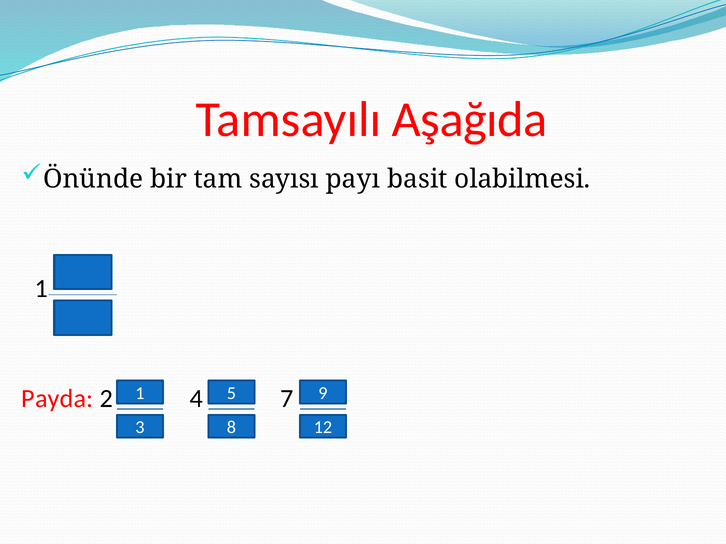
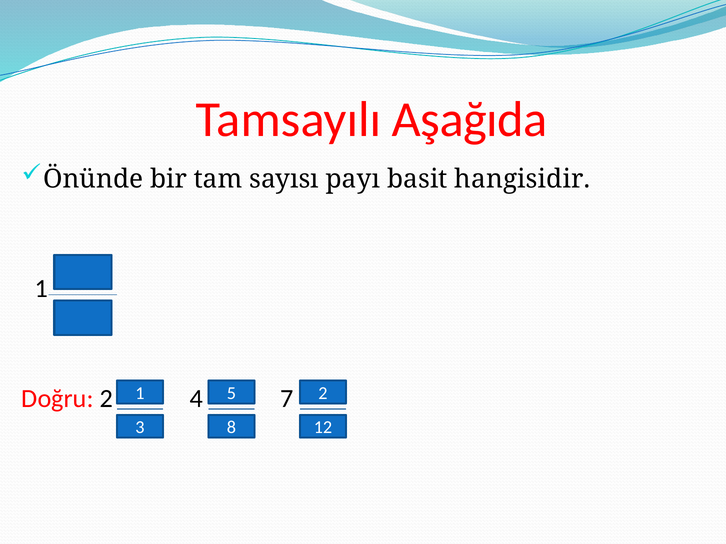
olabilmesi: olabilmesi -> hangisidir (522, 179)
5 9: 9 -> 2 (323, 394)
Payda: Payda -> Doğru (57, 399)
